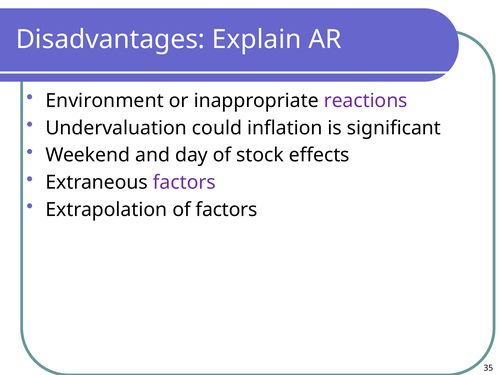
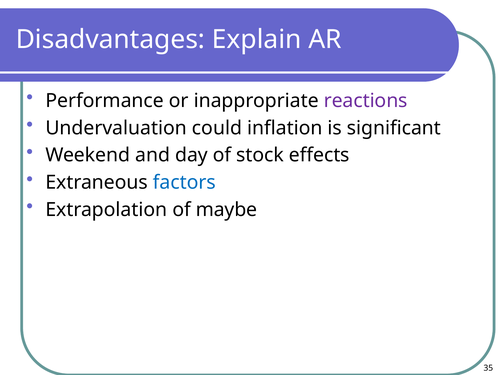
Environment: Environment -> Performance (105, 101)
factors colour: purple -> blue (184, 182)
of factors: factors -> maybe (226, 210)
